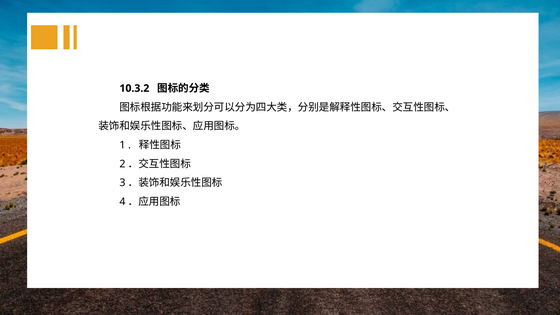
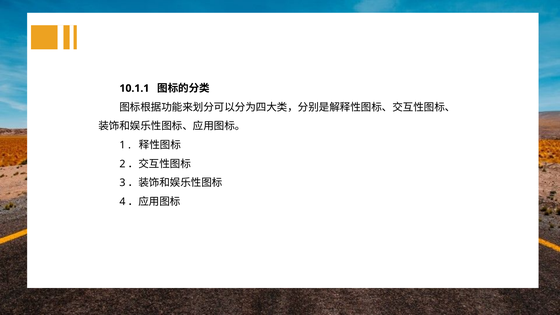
10.3.2: 10.3.2 -> 10.1.1 (134, 88)
